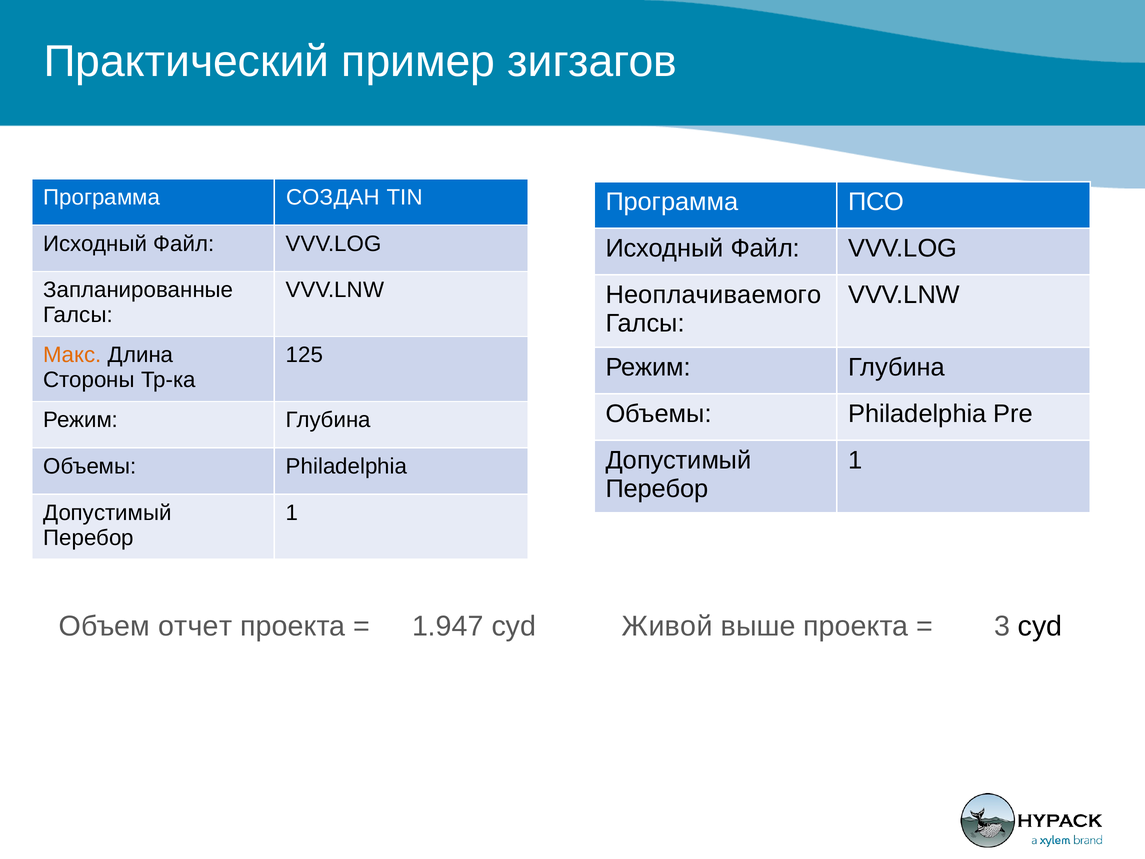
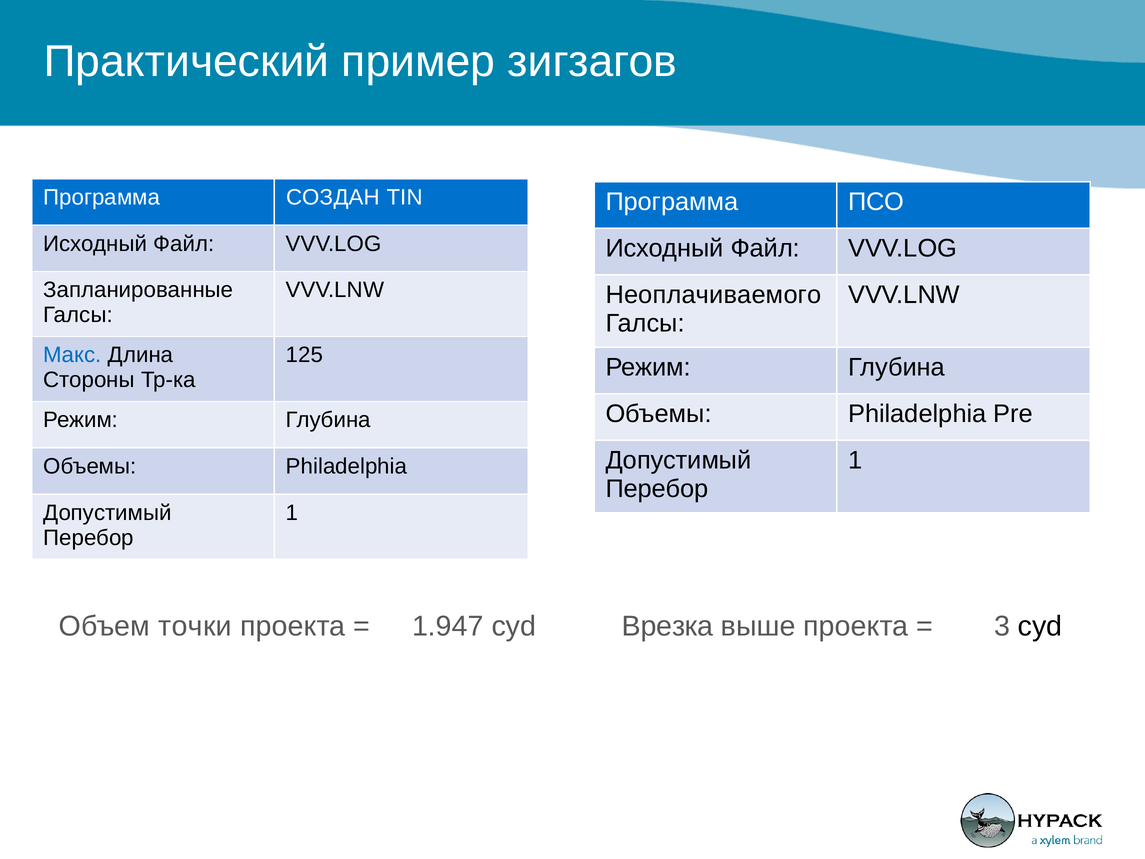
Макс colour: orange -> blue (72, 355)
отчет: отчет -> точки (195, 626)
Живой: Живой -> Врезка (668, 626)
